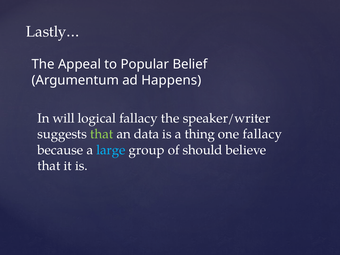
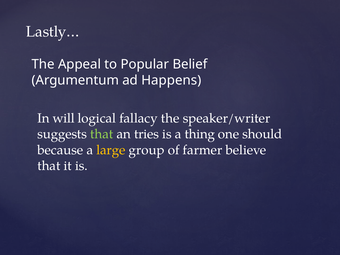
data: data -> tries (147, 134)
one fallacy: fallacy -> should (262, 134)
large colour: light blue -> yellow (111, 150)
should: should -> farmer (202, 150)
